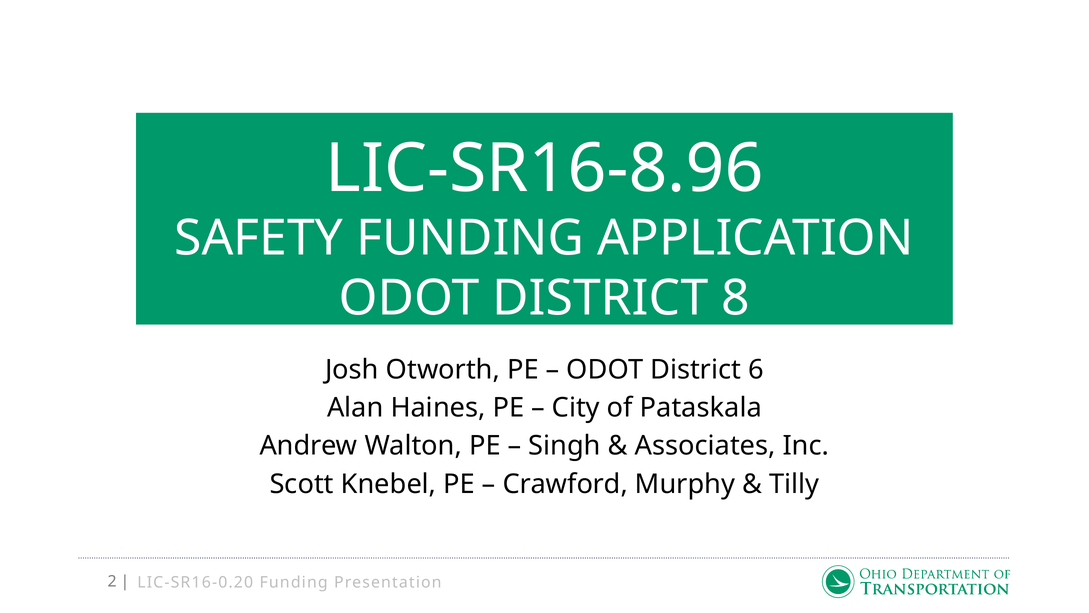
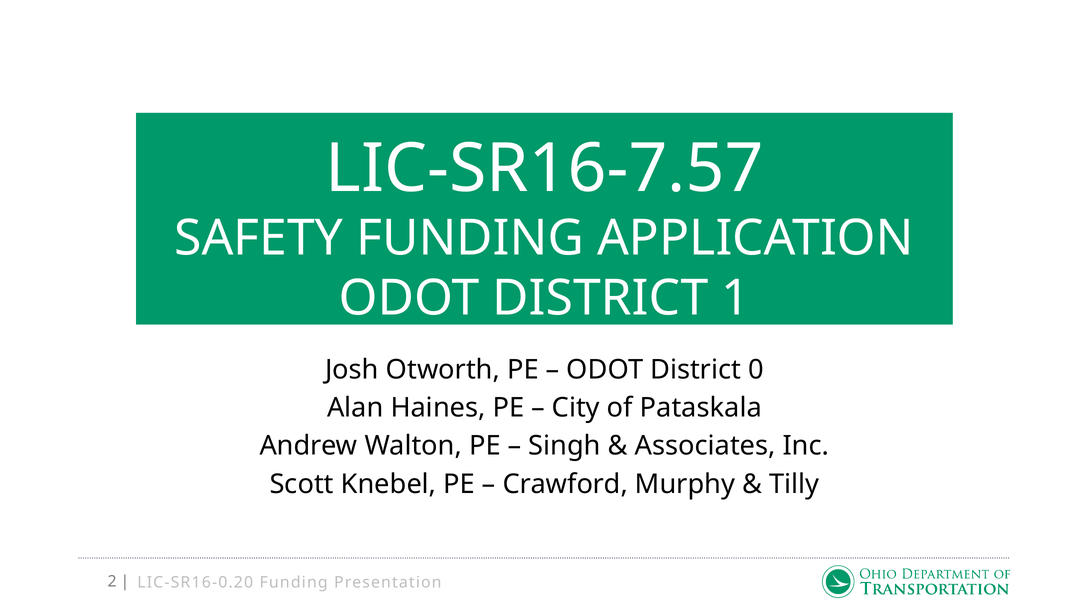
LIC-SR16-8.96: LIC-SR16-8.96 -> LIC-SR16-7.57 (544, 169)
8: 8 -> 1 (735, 298)
6: 6 -> 0 (756, 369)
